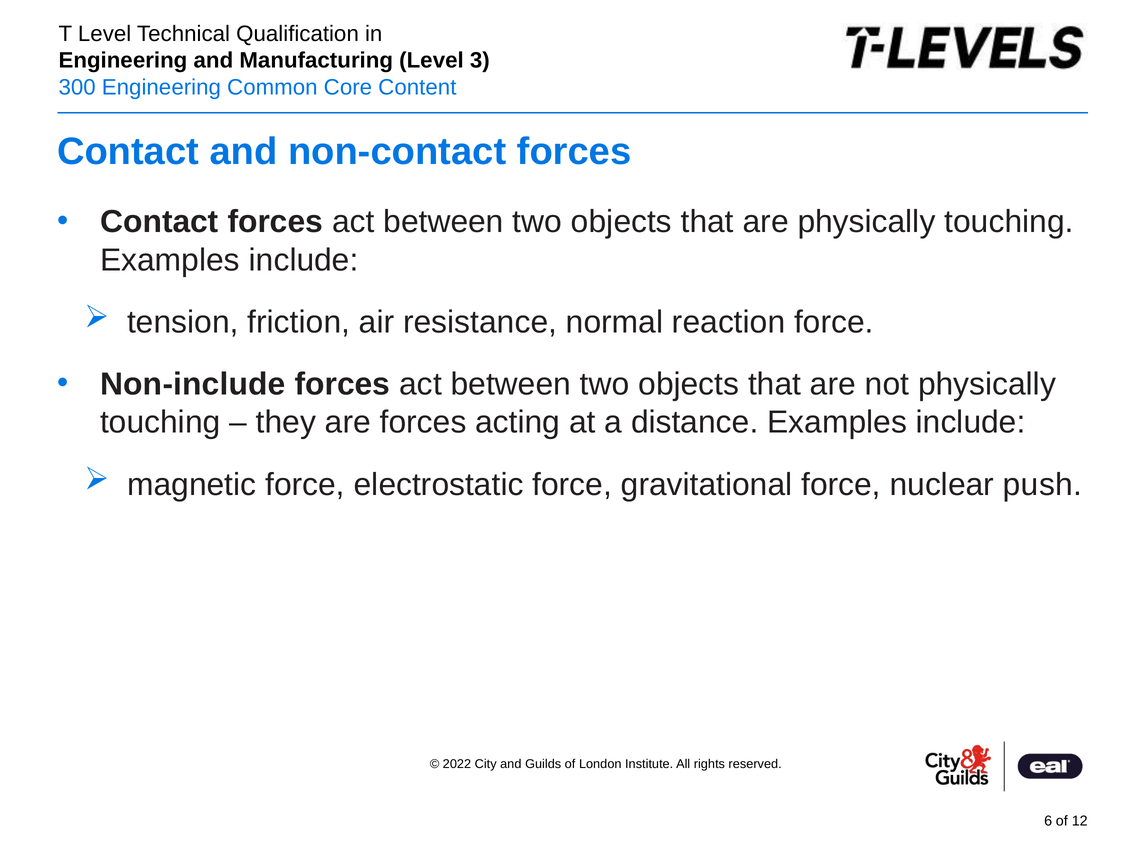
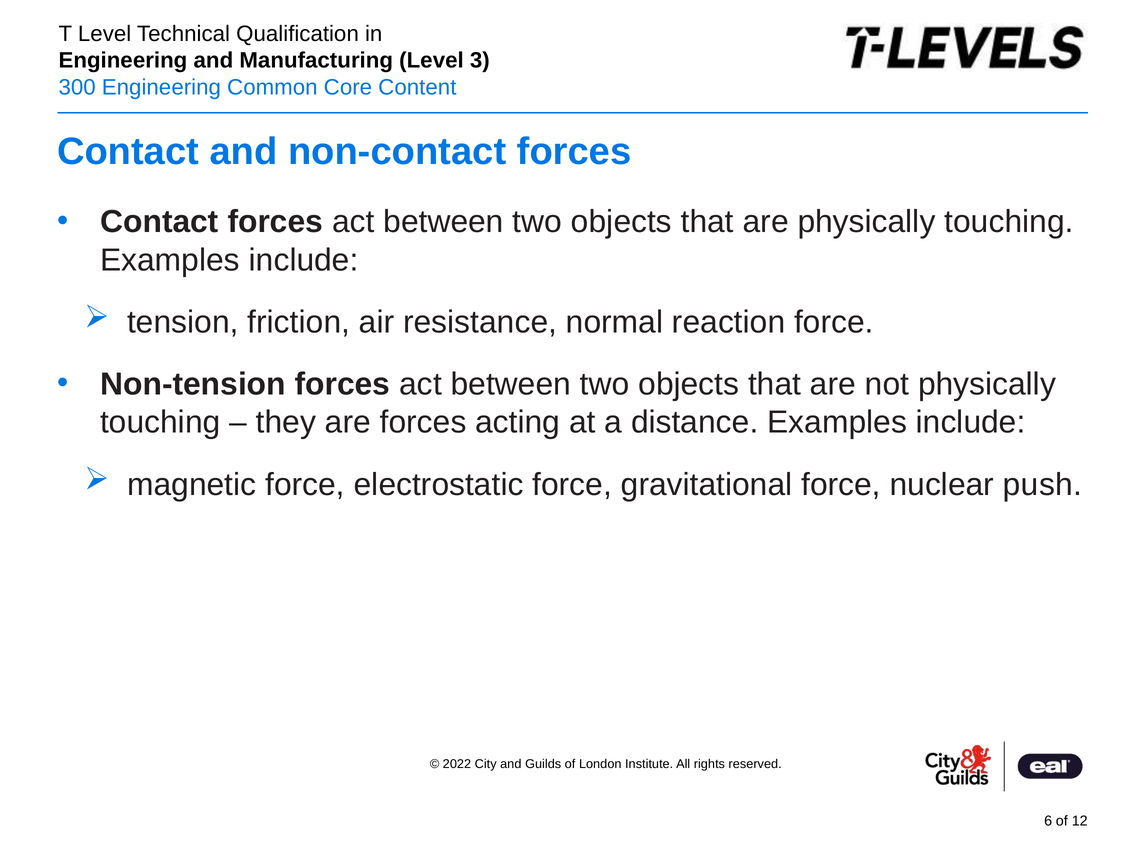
Non-include: Non-include -> Non-tension (193, 384)
